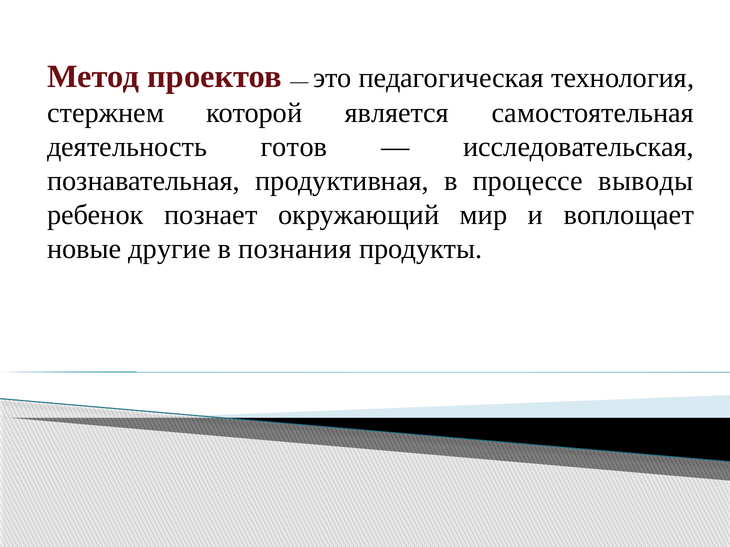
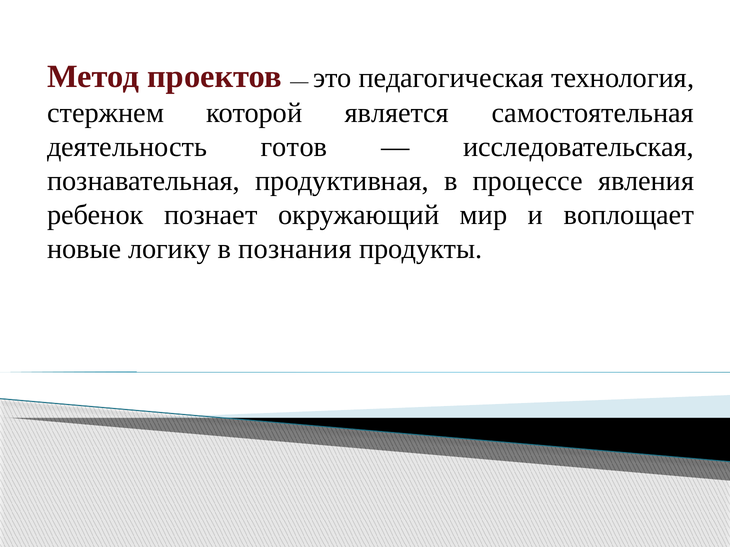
выводы: выводы -> явления (646, 181)
другие: другие -> логику (170, 249)
